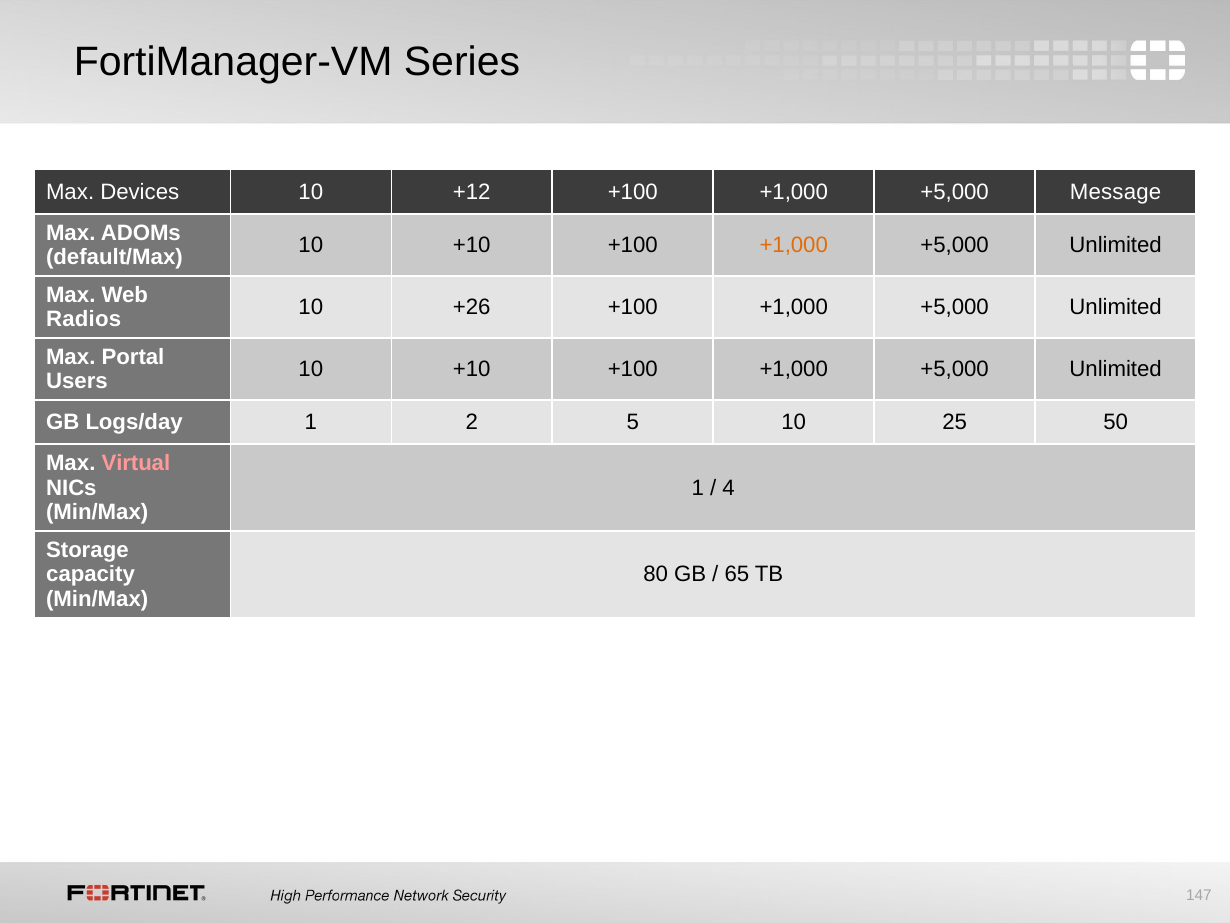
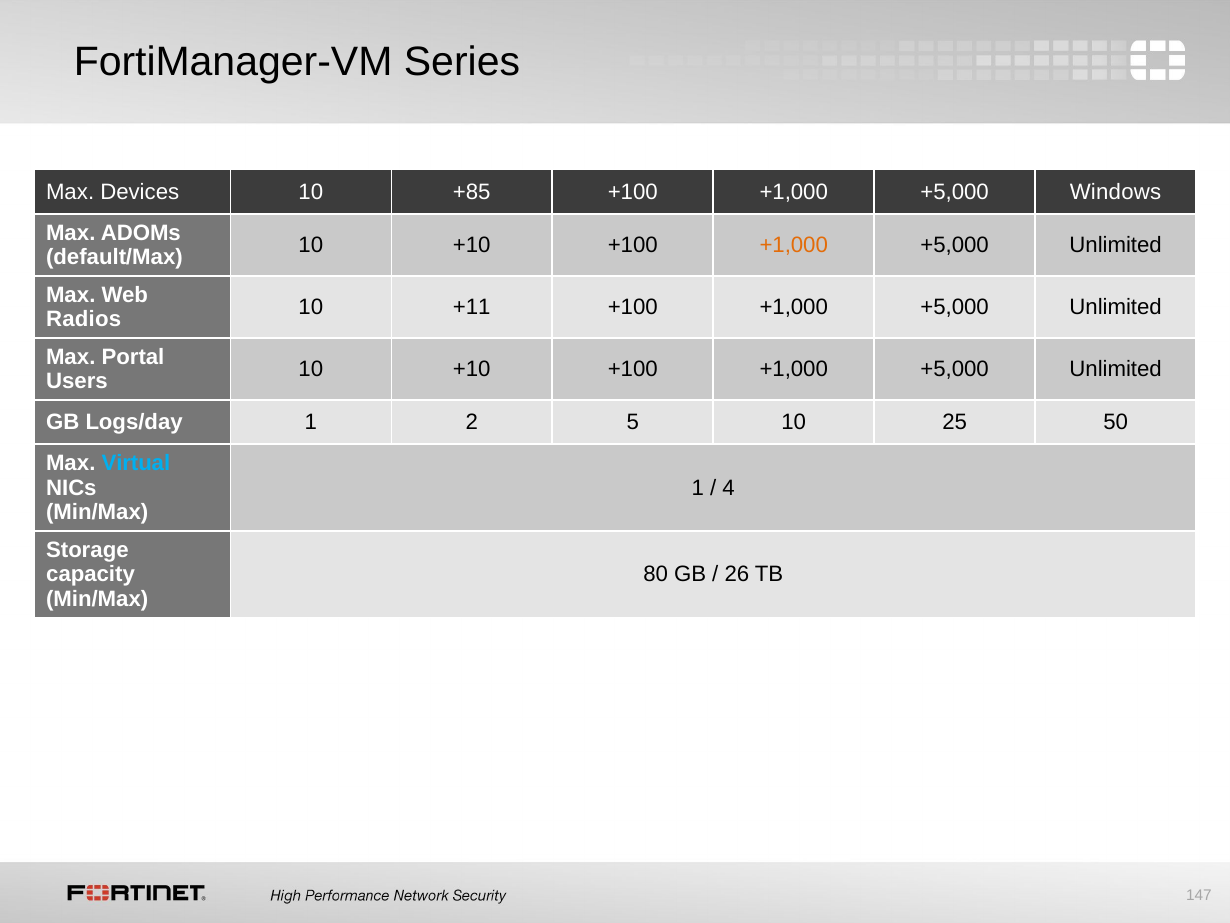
+12: +12 -> +85 (472, 192)
Message: Message -> Windows (1116, 192)
+26: +26 -> +11 (472, 307)
Virtual colour: pink -> light blue (136, 463)
65: 65 -> 26 (737, 574)
